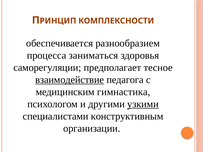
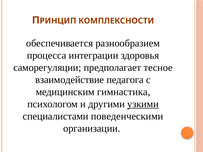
заниматься: заниматься -> интеграции (94, 56)
взаимодействие underline: present -> none (70, 80)
конструктивным: конструктивным -> поведенческими (127, 116)
